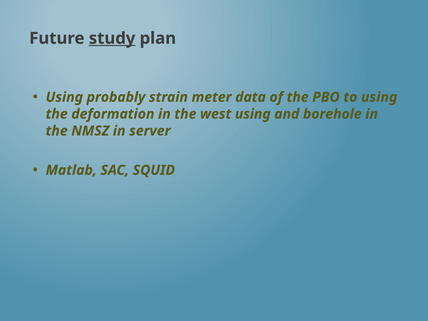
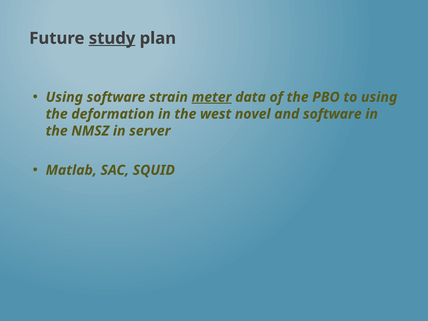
Using probably: probably -> software (116, 97)
meter underline: none -> present (212, 97)
west using: using -> novel (253, 114)
and borehole: borehole -> software (332, 114)
